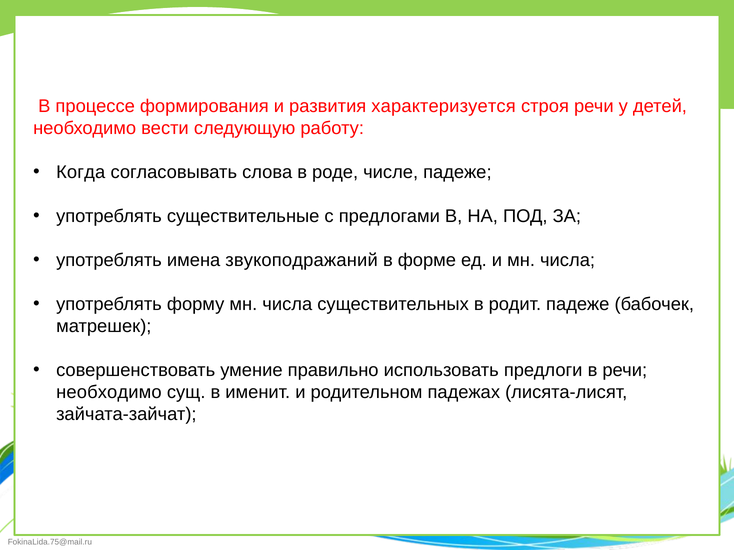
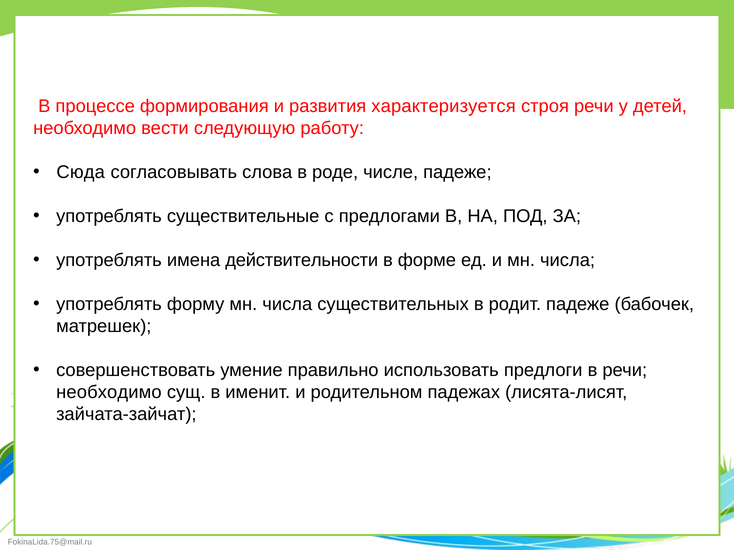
Когда: Когда -> Сюда (81, 172)
звукоподражаний: звукоподражаний -> действительности (302, 260)
